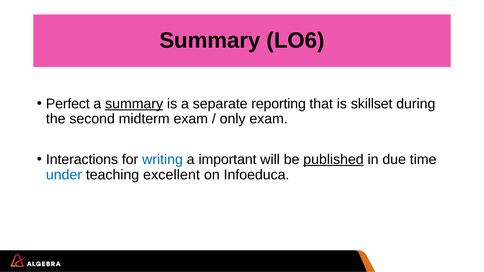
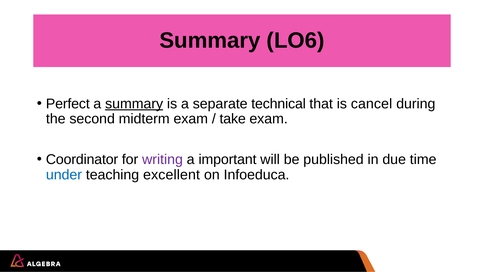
reporting: reporting -> technical (279, 104)
skillset: skillset -> cancel (372, 104)
only: only -> take (233, 119)
Interactions: Interactions -> Coordinator (82, 160)
writing colour: blue -> purple (163, 160)
published underline: present -> none (333, 160)
